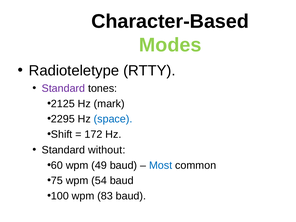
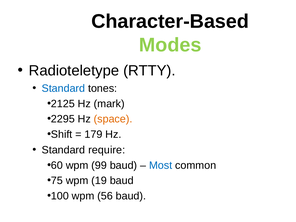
Standard colour: purple -> blue (63, 88)
space colour: blue -> orange (113, 119)
172: 172 -> 179 (93, 134)
without: without -> require (107, 150)
49: 49 -> 99 (99, 165)
54: 54 -> 19 (99, 181)
83: 83 -> 56 (105, 196)
